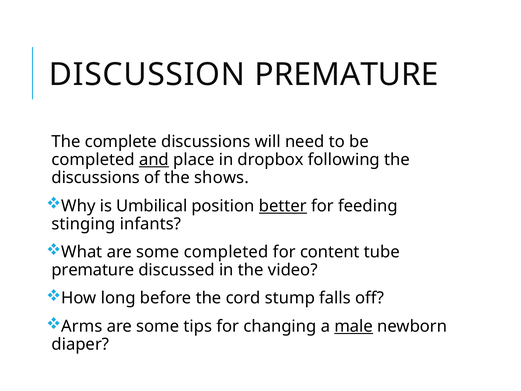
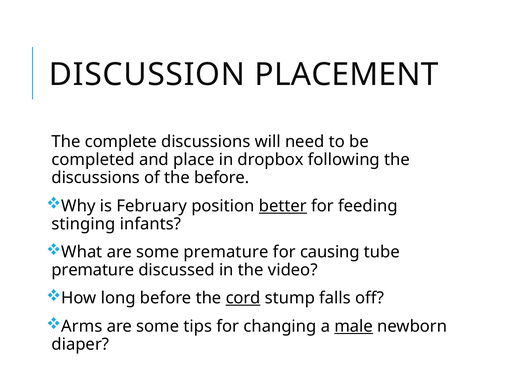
DISCUSSION PREMATURE: PREMATURE -> PLACEMENT (347, 75)
and underline: present -> none (154, 160)
the shows: shows -> before (222, 178)
Umbilical: Umbilical -> February (152, 206)
some completed: completed -> premature (226, 252)
content: content -> causing (330, 252)
cord underline: none -> present (243, 298)
